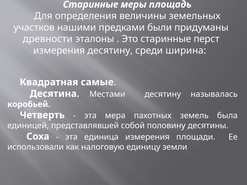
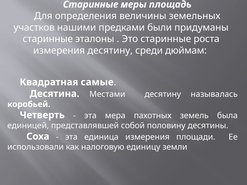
древности: древности -> старинные (48, 39)
перст: перст -> роста (207, 39)
ширина: ширина -> дюймам (186, 51)
